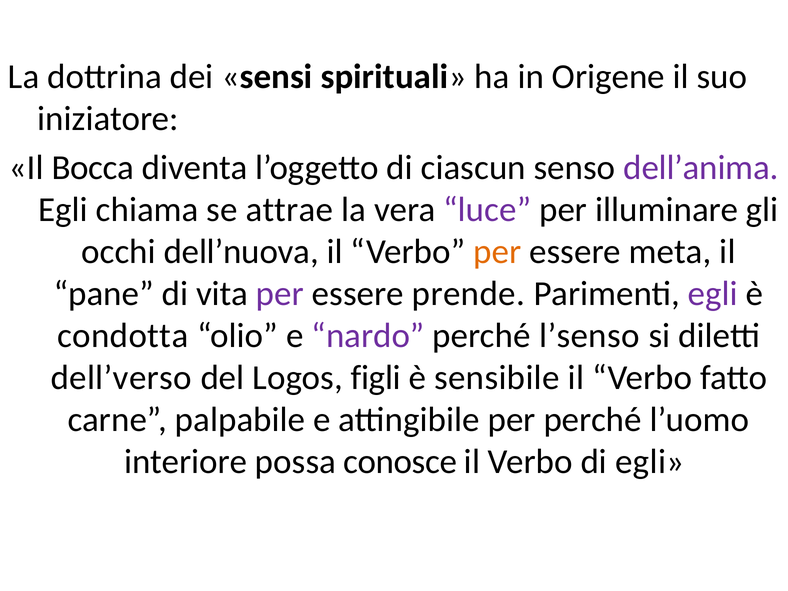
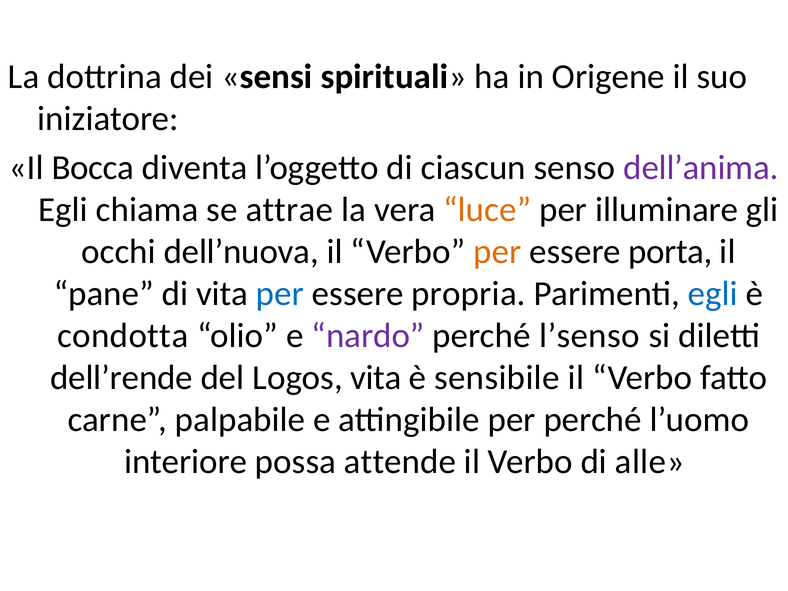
luce colour: purple -> orange (487, 210)
meta: meta -> porta (670, 252)
per colour: purple -> blue (280, 294)
prende: prende -> propria (469, 294)
egli colour: purple -> blue (713, 294)
dell’verso: dell’verso -> dell’rende (121, 378)
Logos figli: figli -> vita (376, 378)
conosce: conosce -> attende (400, 462)
di egli: egli -> alle (650, 462)
